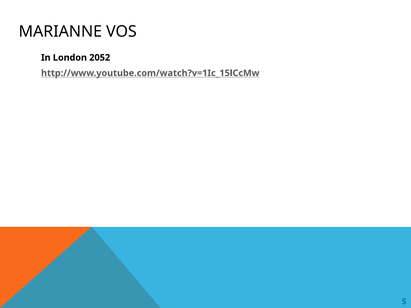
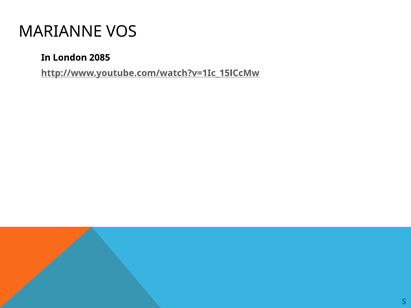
2052: 2052 -> 2085 (100, 58)
